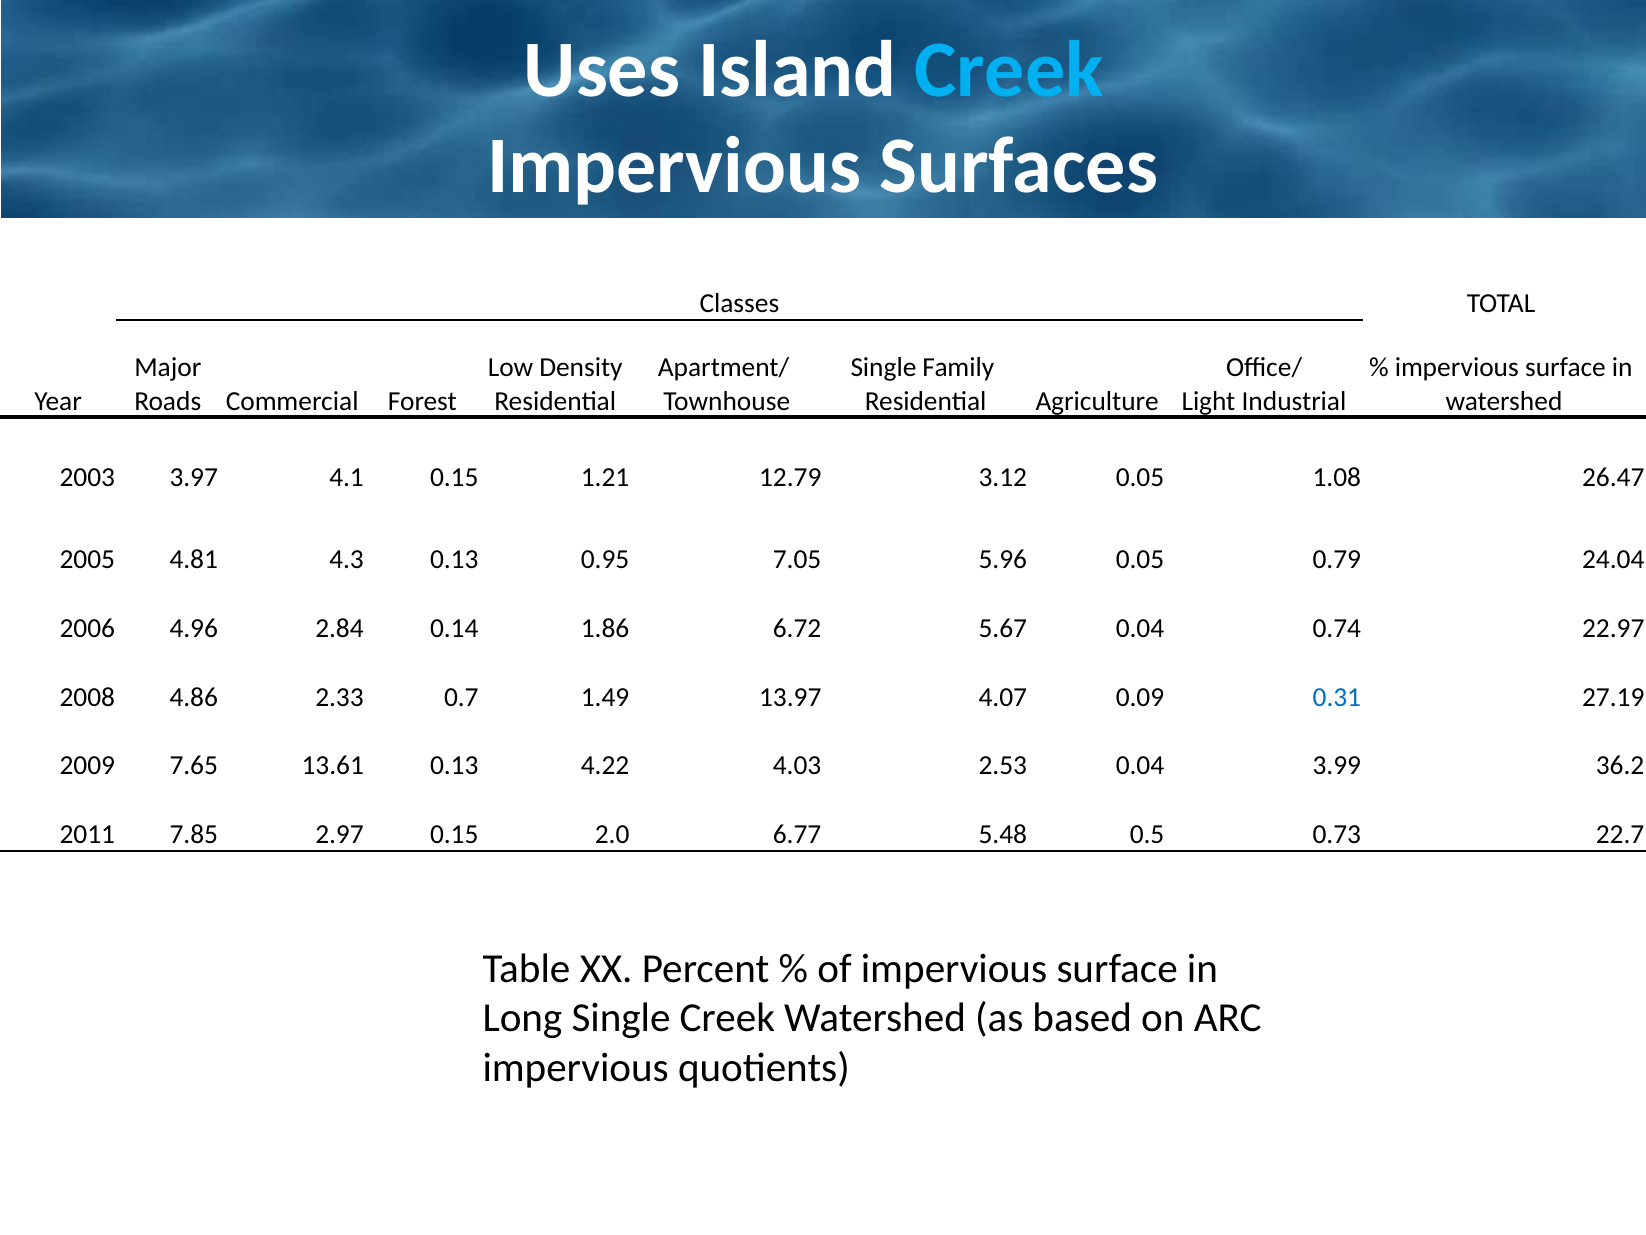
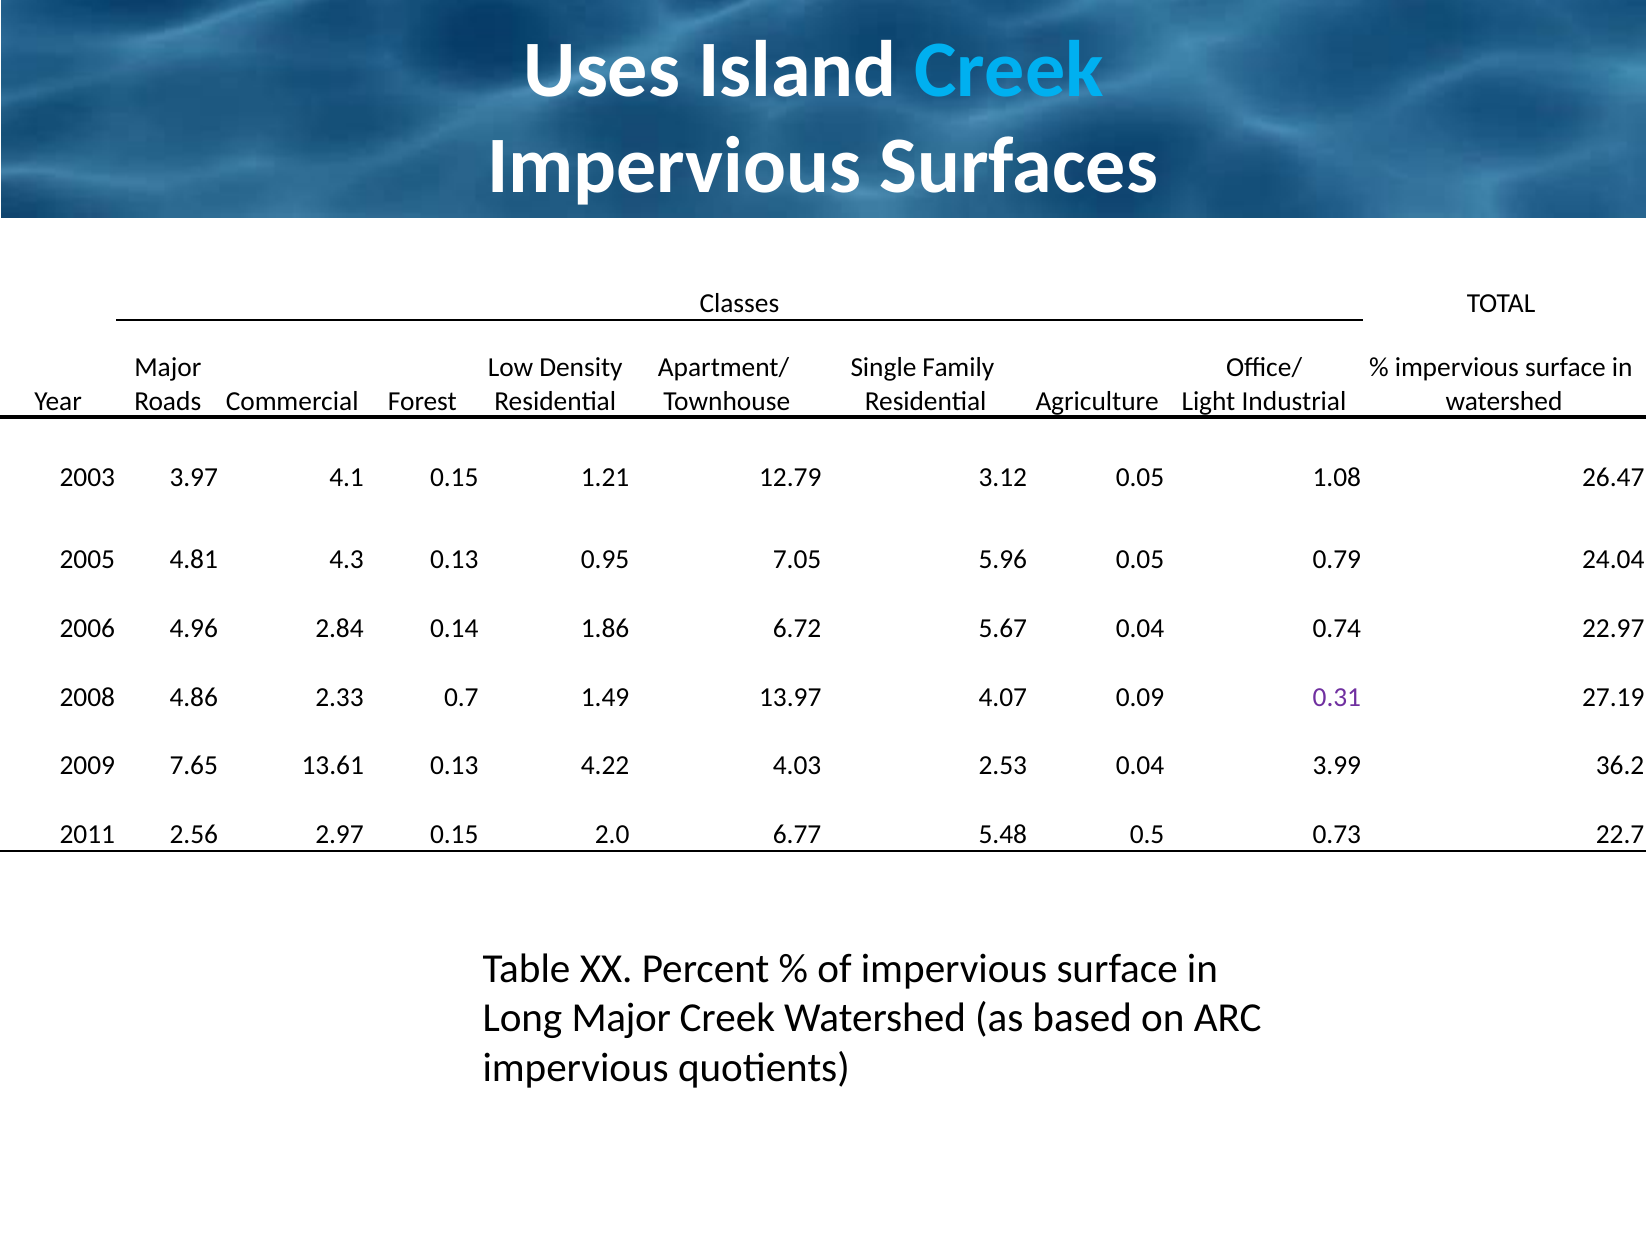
0.31 colour: blue -> purple (1337, 697)
7.85: 7.85 -> 2.56 (194, 834)
Long Single: Single -> Major (621, 1018)
